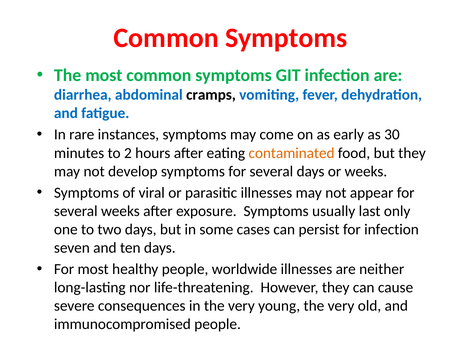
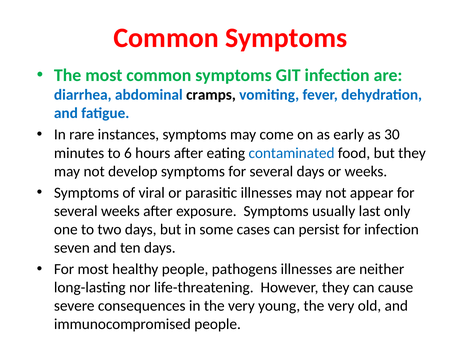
2: 2 -> 6 (128, 153)
contaminated colour: orange -> blue (292, 153)
worldwide: worldwide -> pathogens (244, 269)
